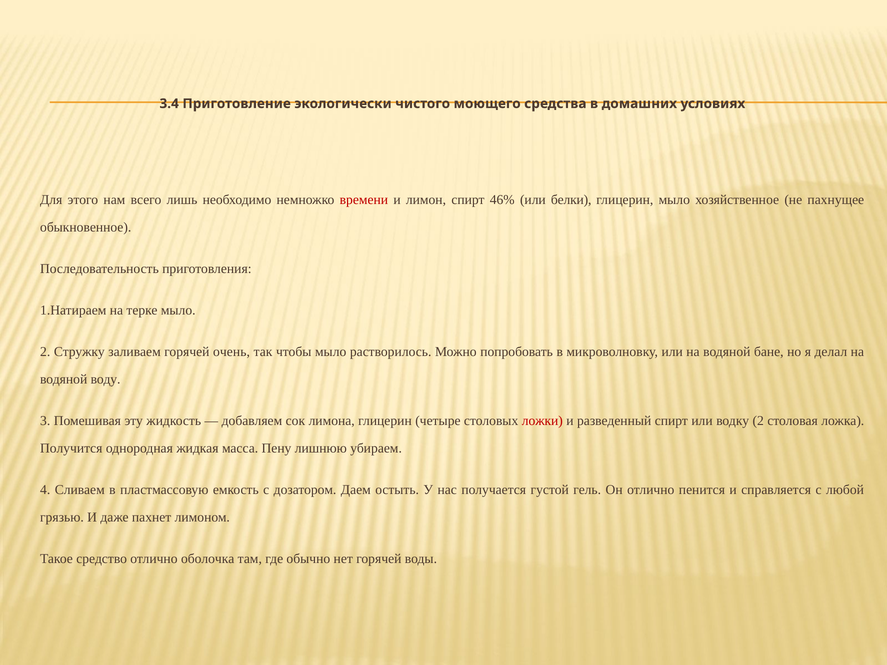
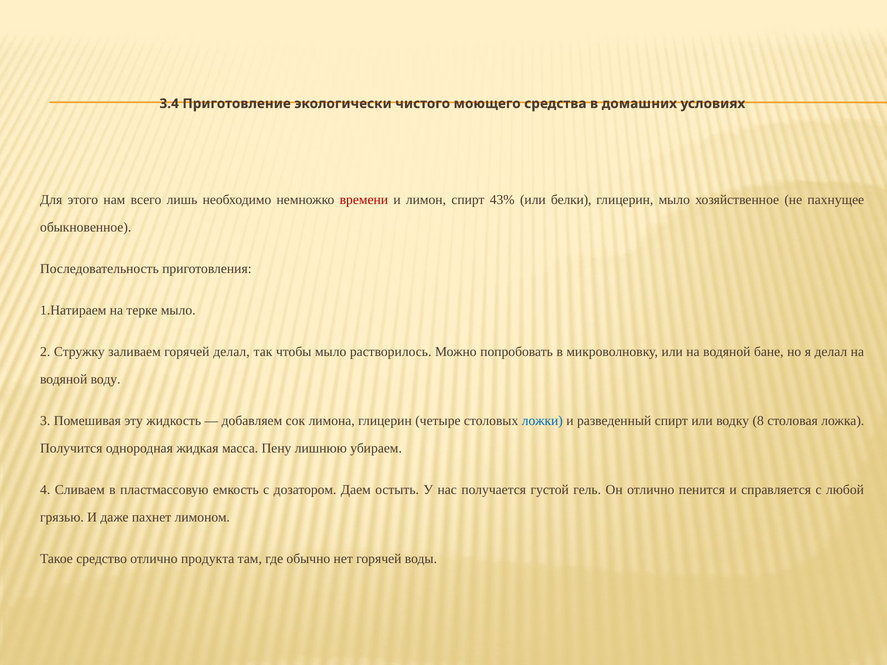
46%: 46% -> 43% (502, 200)
горячей очень: очень -> делал (232, 352)
ложки colour: red -> blue (542, 421)
водку 2: 2 -> 8 (758, 421)
оболочка: оболочка -> продукта (208, 559)
